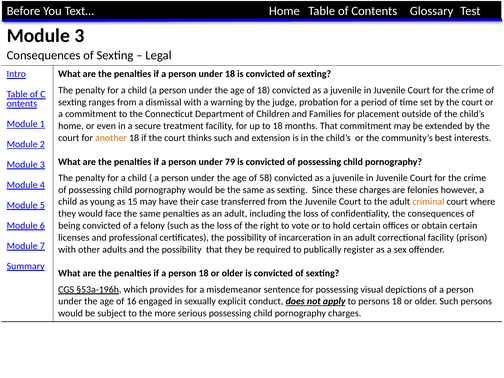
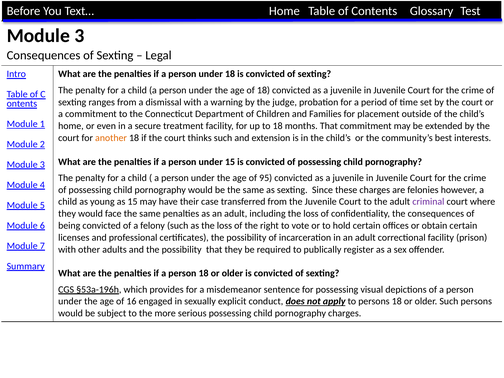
under 79: 79 -> 15 (230, 162)
58: 58 -> 95 (266, 178)
criminal colour: orange -> purple (428, 202)
